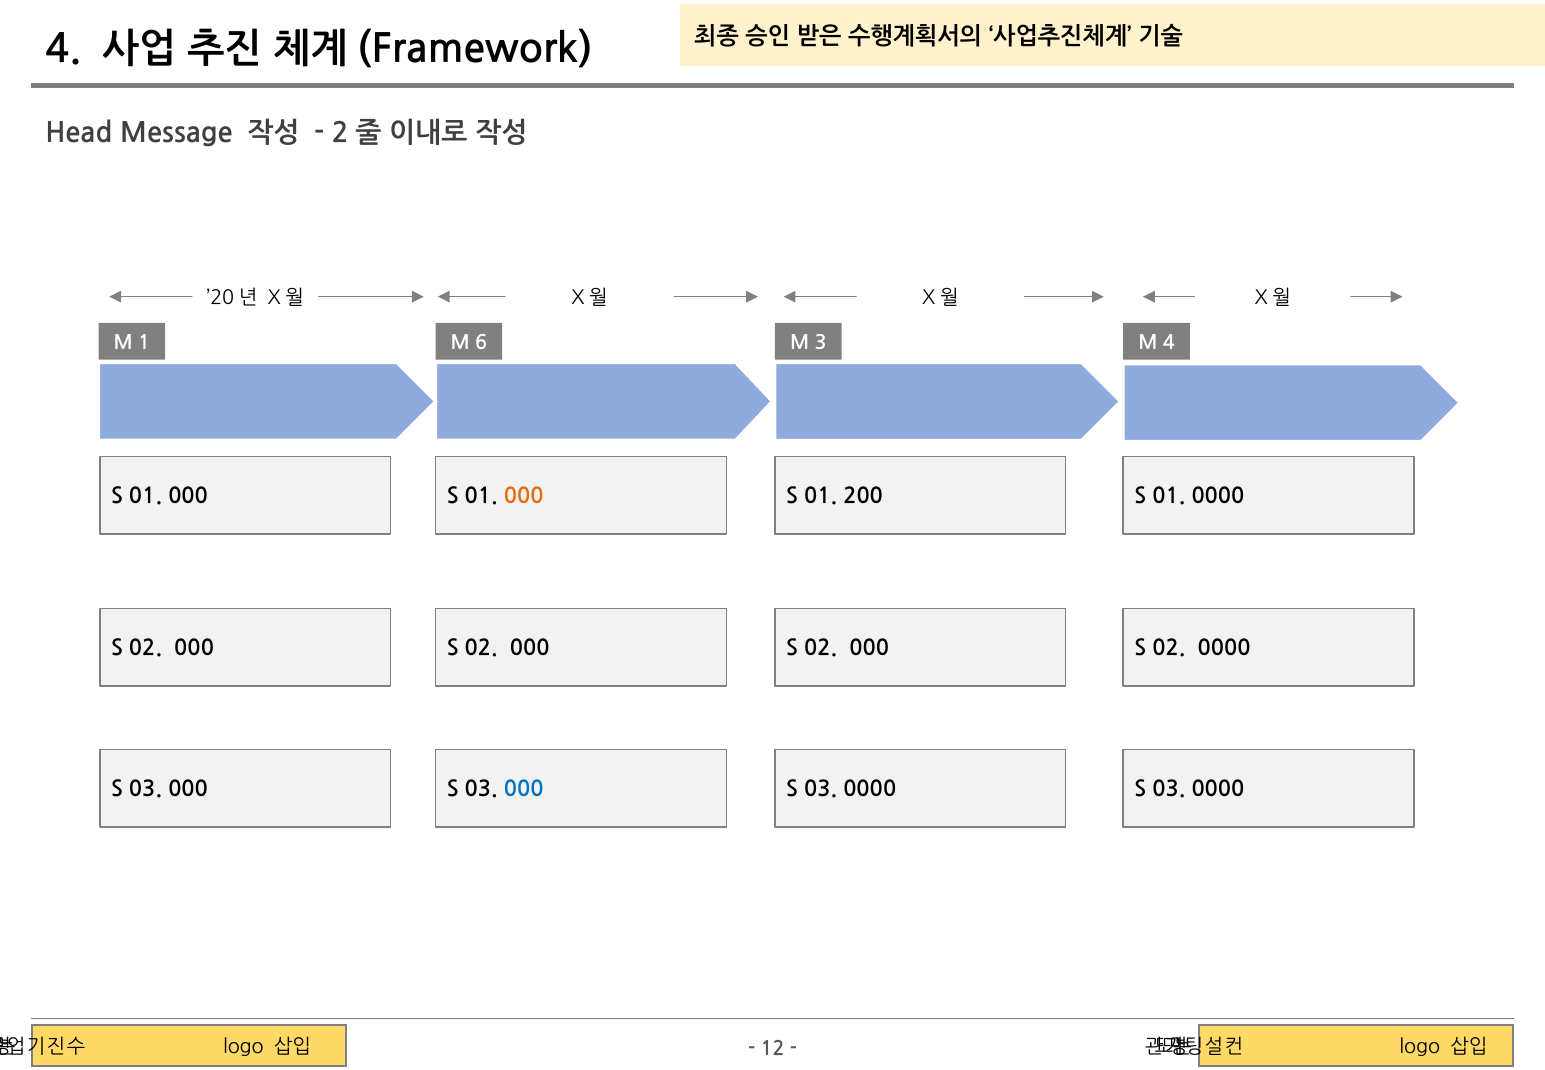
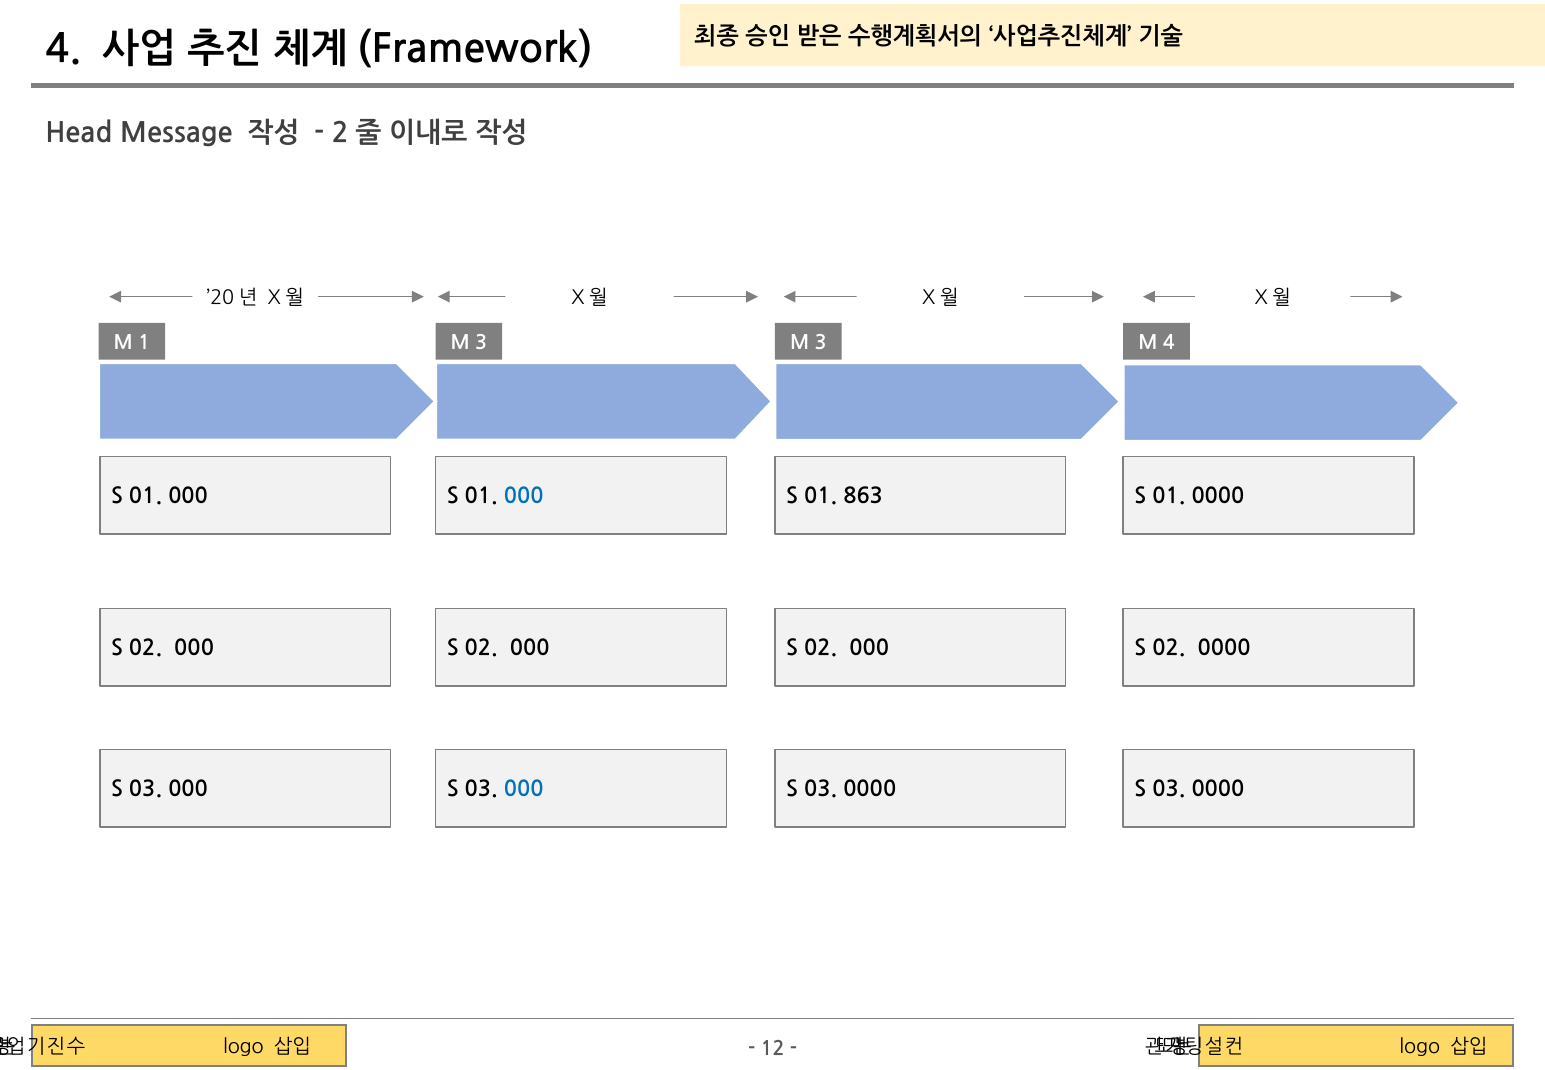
1 M 6: 6 -> 3 (481, 343)
000 colour: orange -> blue (524, 497)
200: 200 -> 863 (863, 497)
